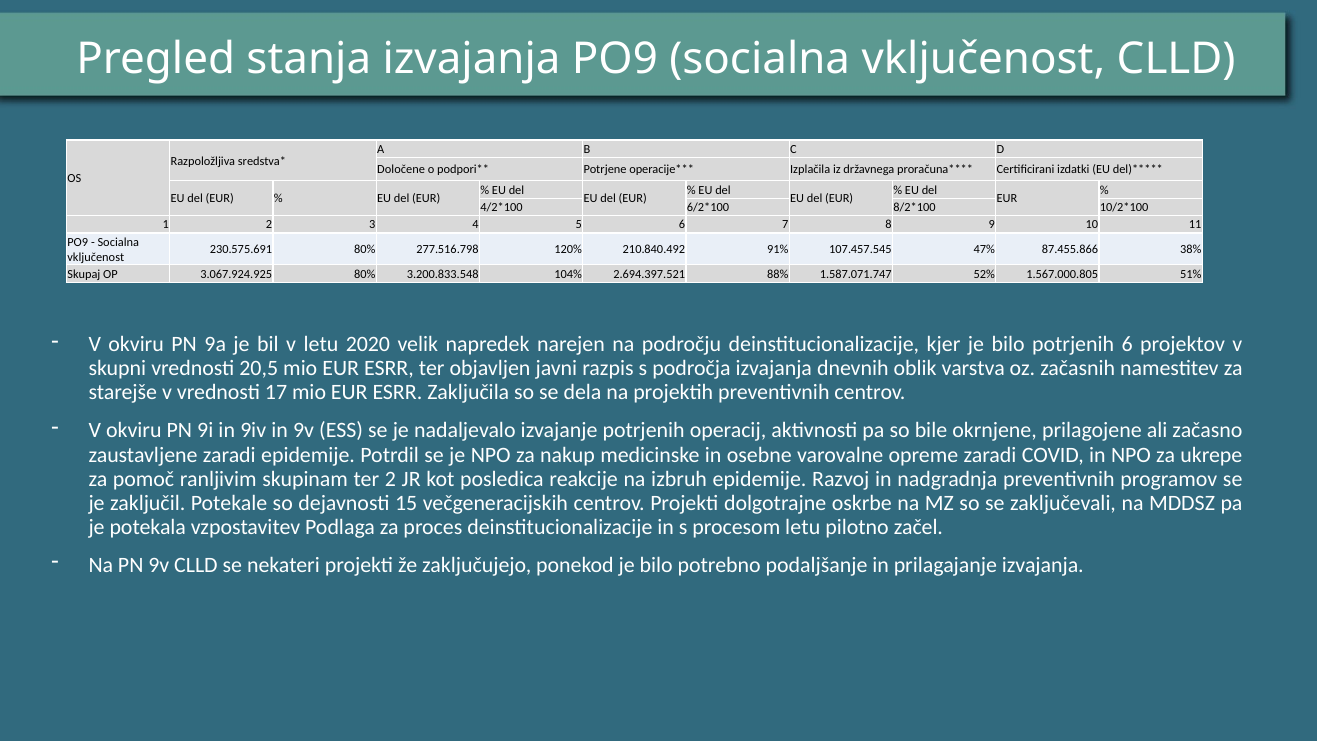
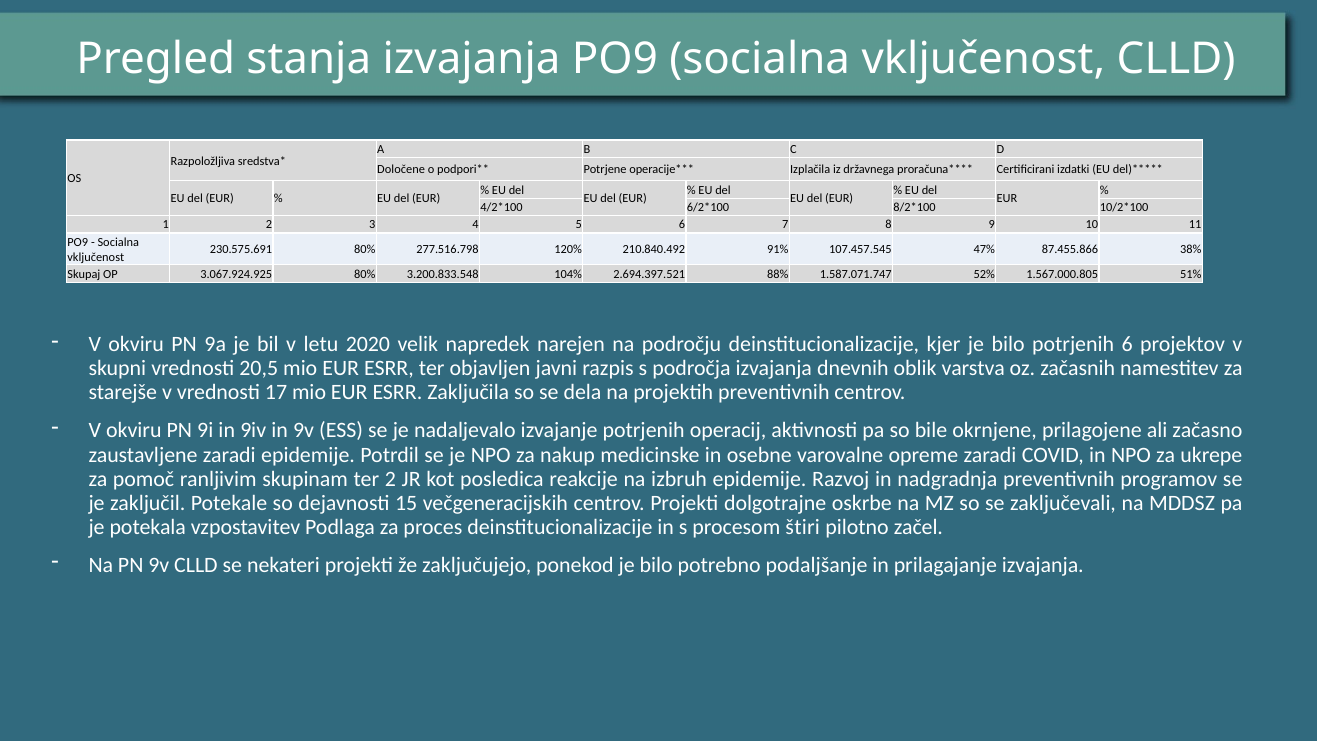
procesom letu: letu -> štiri (803, 527)
